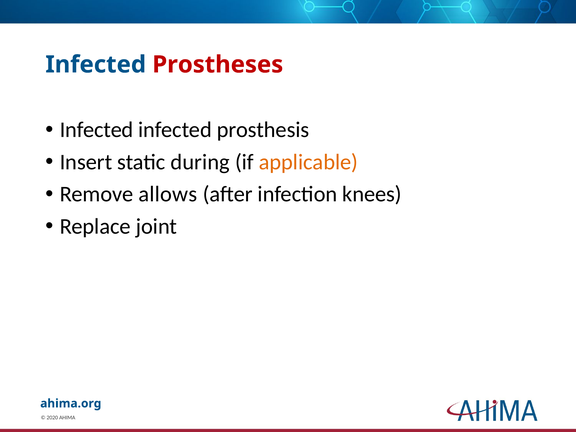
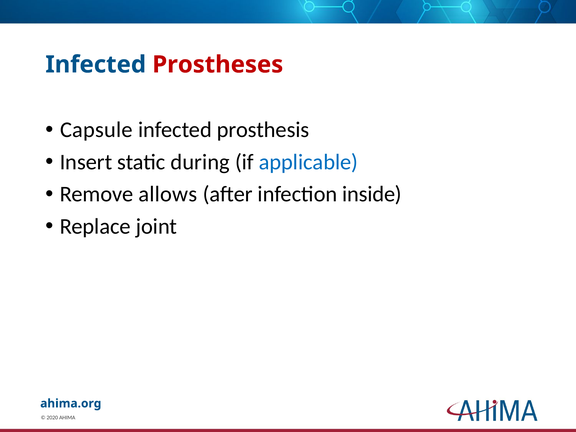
Infected: Infected -> Capsule (96, 130)
applicable colour: orange -> blue (308, 162)
knees: knees -> inside (372, 194)
